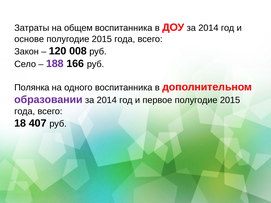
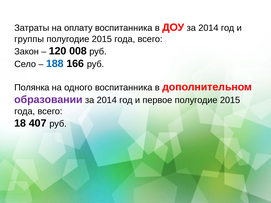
общем: общем -> оплату (78, 28)
основе: основе -> группы (29, 39)
188 colour: purple -> blue (55, 64)
